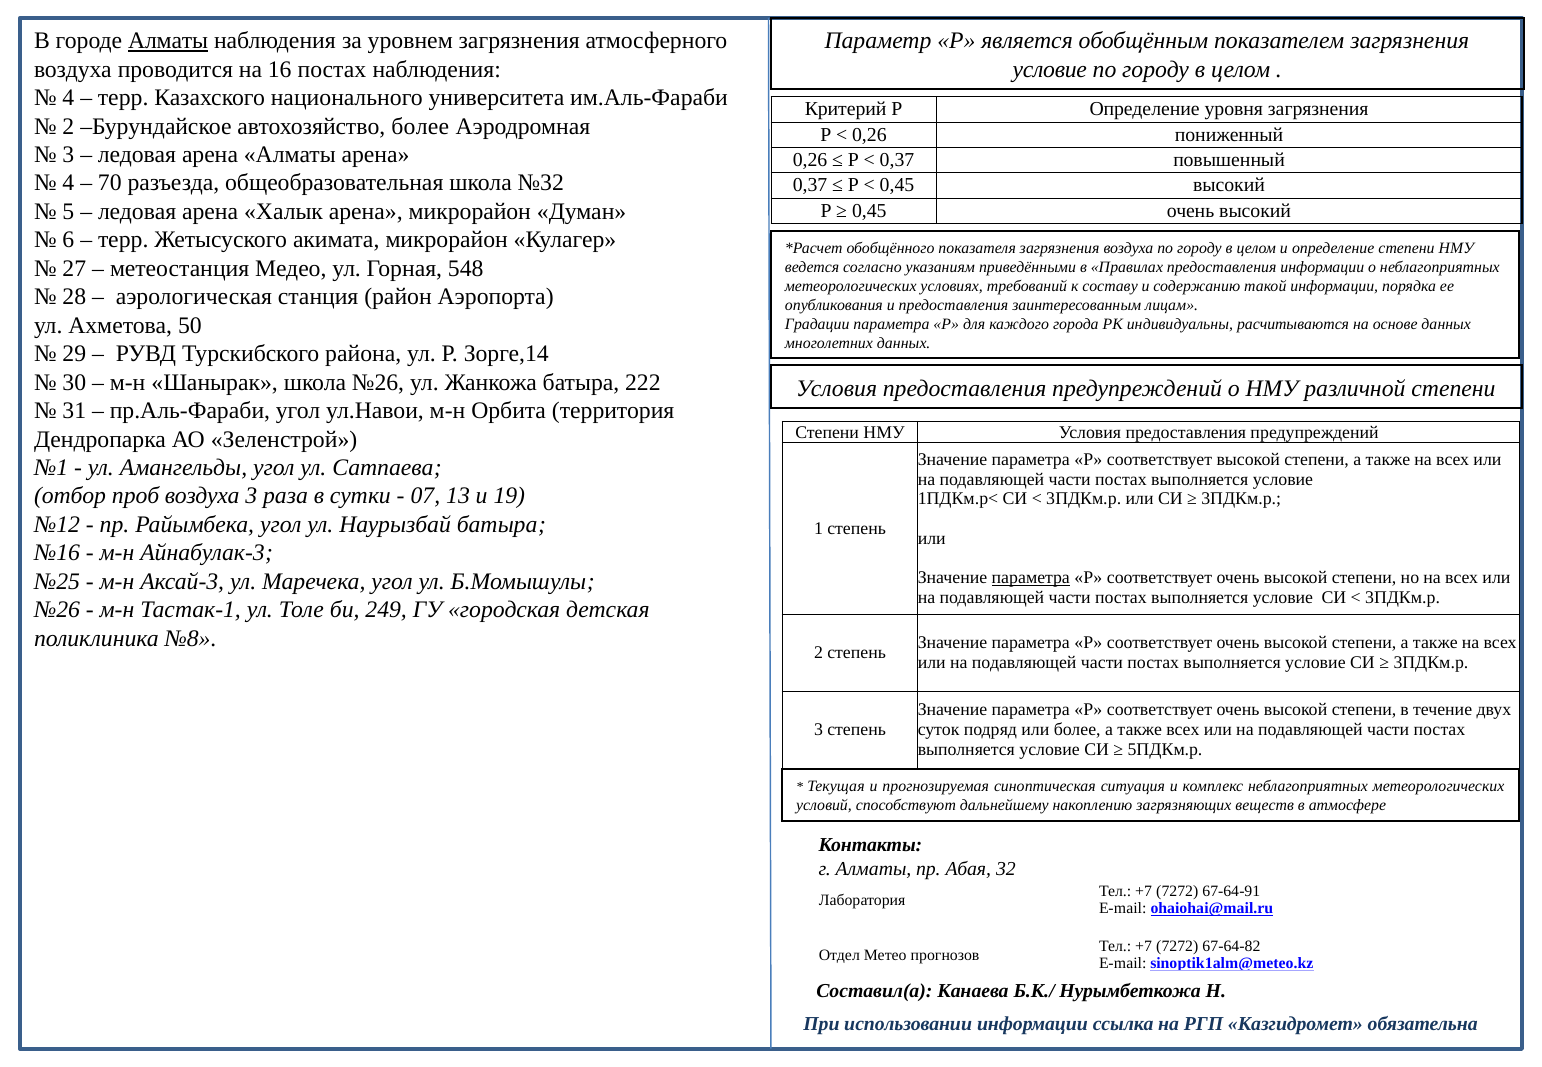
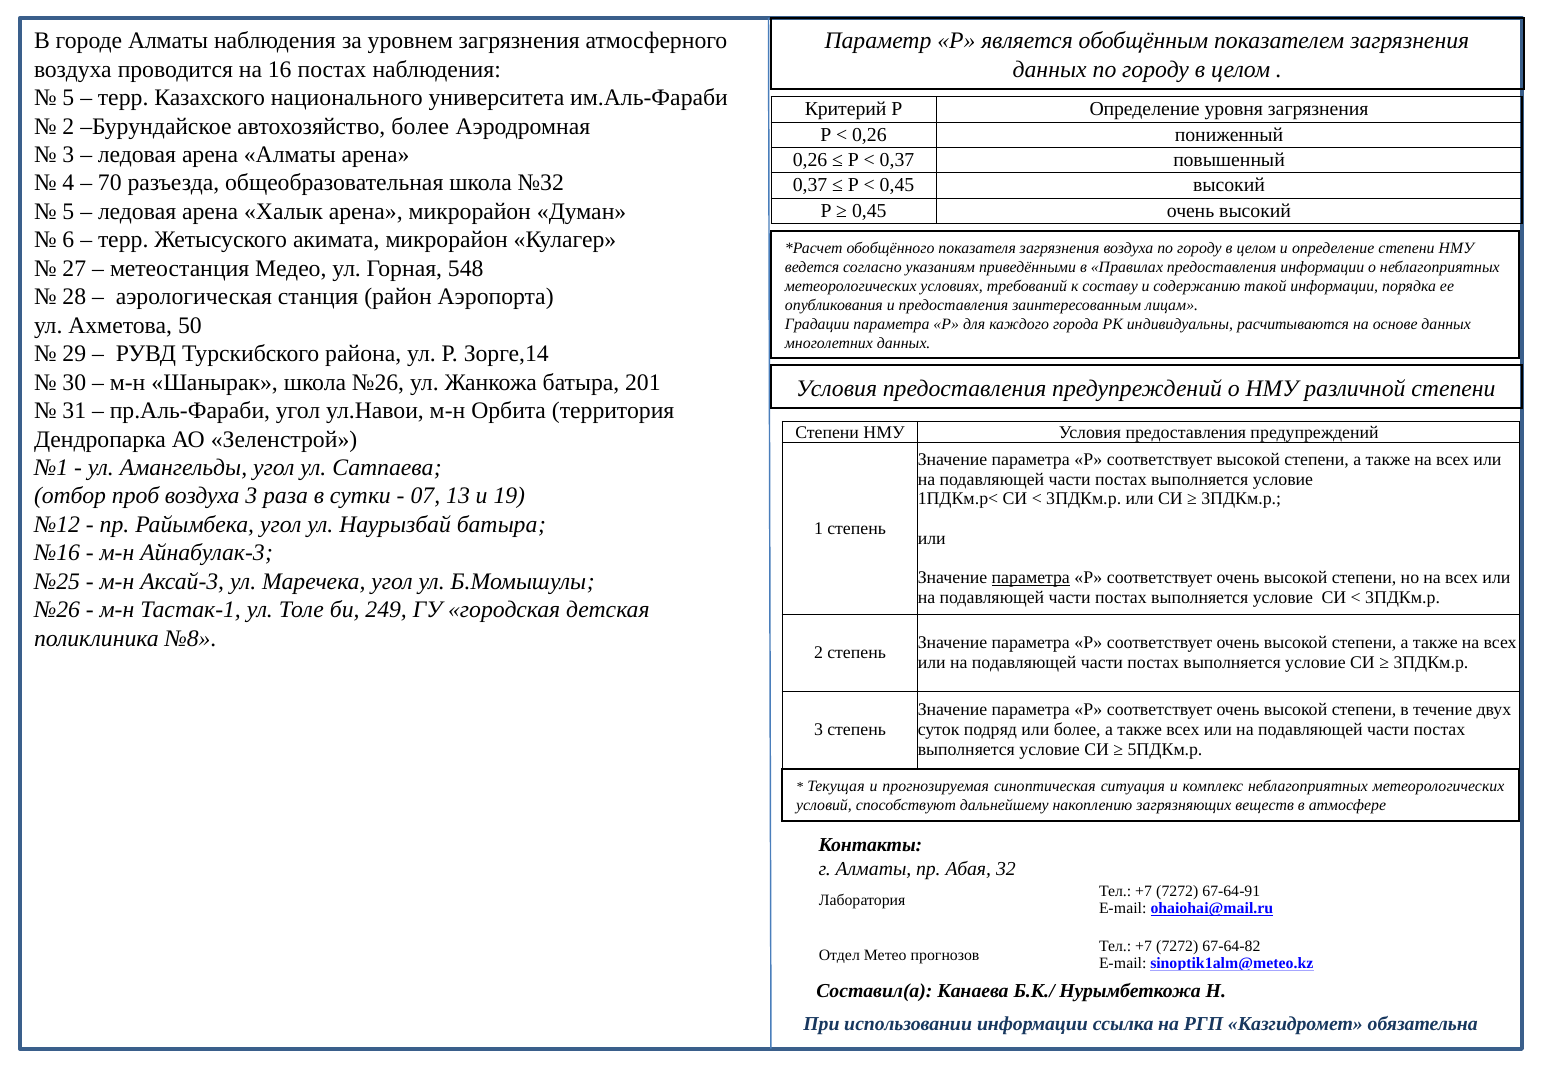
Алматы underline: present -> none (168, 41)
условие: условие -> данных (1050, 69)
4: 4 -> 5 (68, 98)
222: 222 -> 201 (643, 382)
